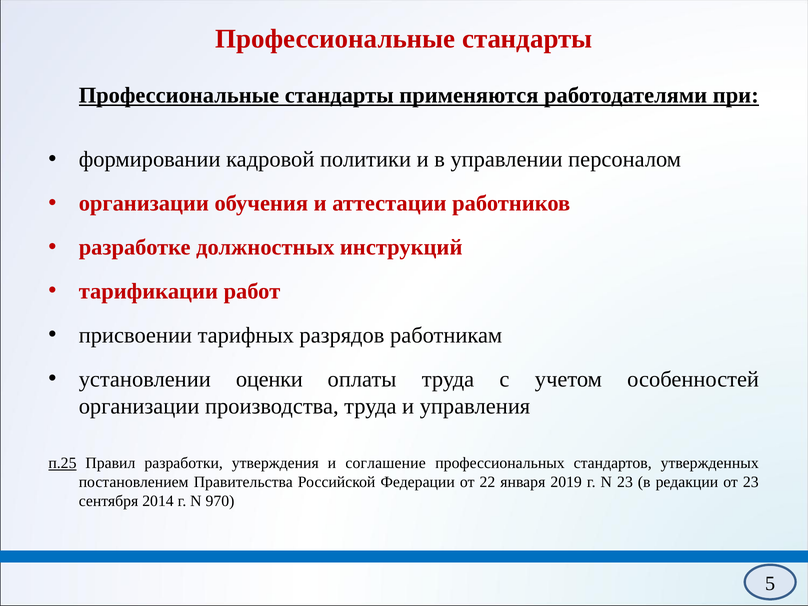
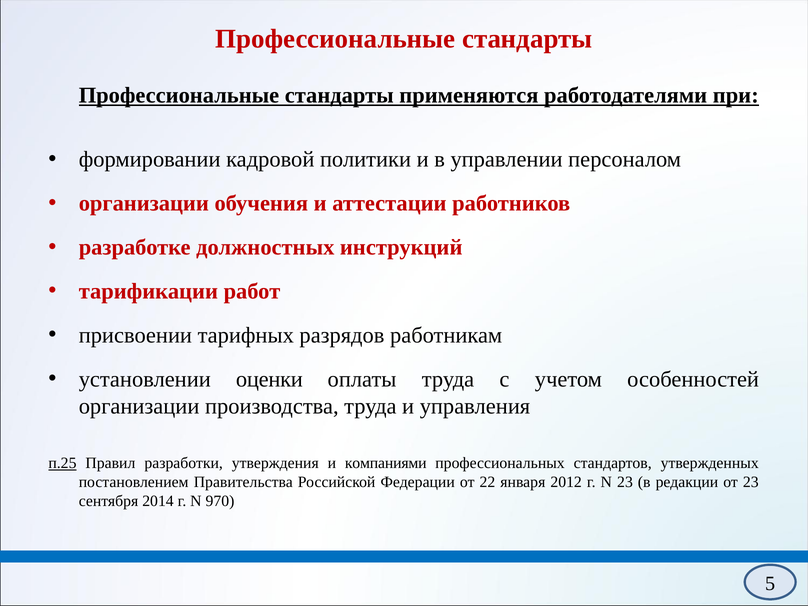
соглашение: соглашение -> компаниями (386, 463)
2019: 2019 -> 2012 (566, 482)
